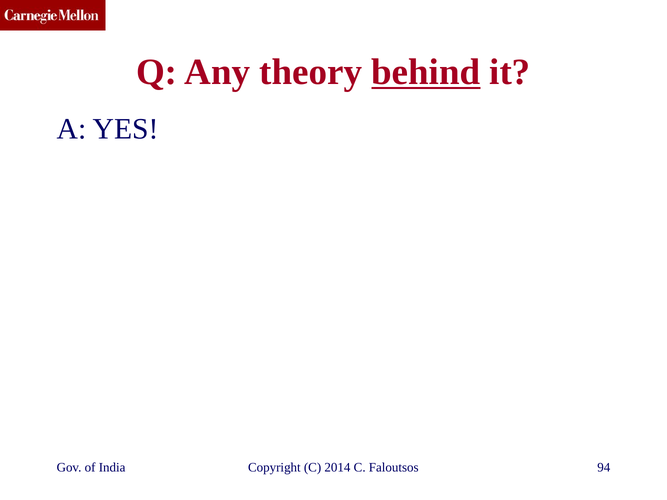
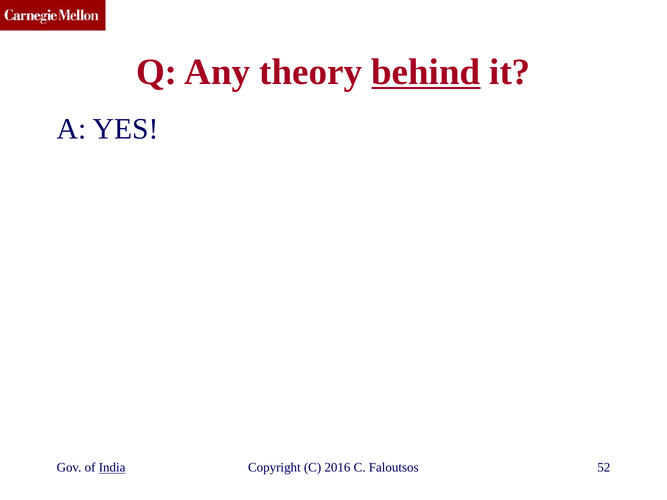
India underline: none -> present (112, 468)
2014: 2014 -> 2016 (337, 468)
94: 94 -> 52 (604, 468)
